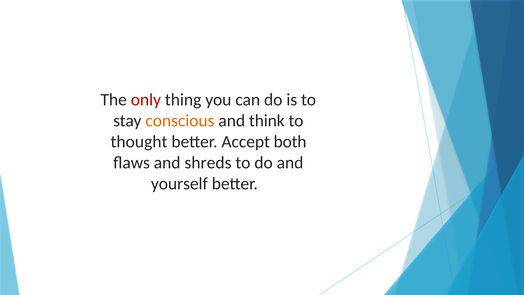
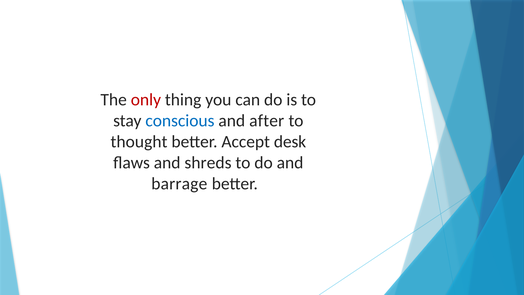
conscious colour: orange -> blue (180, 121)
think: think -> after (267, 121)
both: both -> desk (290, 142)
yourself: yourself -> barrage (179, 184)
